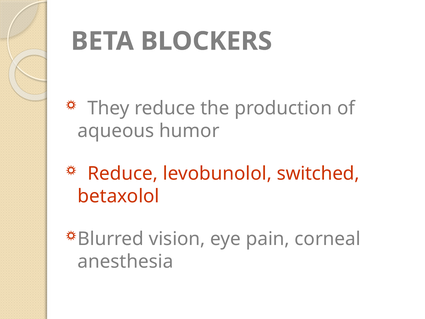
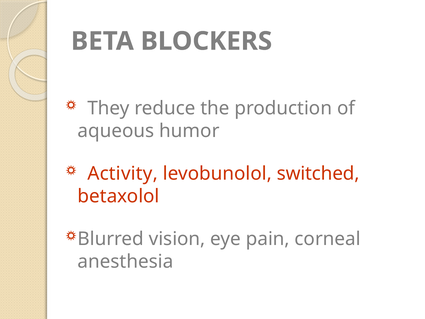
Reduce: Reduce -> Activity (123, 173)
